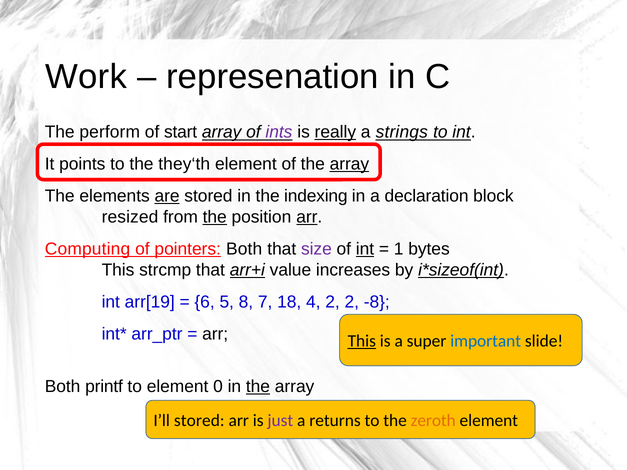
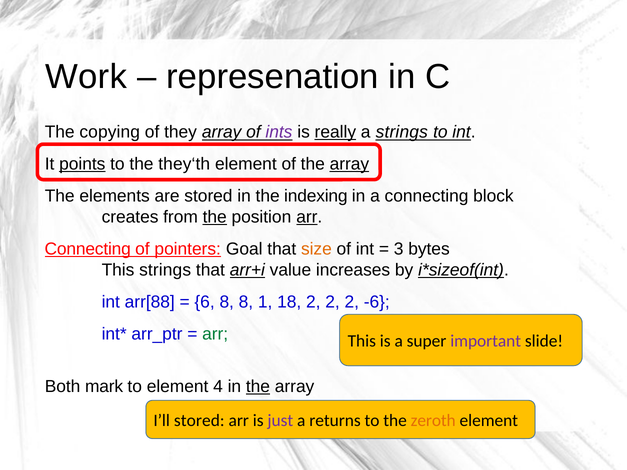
perform: perform -> copying (110, 132)
start: start -> they (181, 132)
points underline: none -> present (82, 164)
are underline: present -> none (167, 196)
a declaration: declaration -> connecting (427, 196)
resized: resized -> creates (130, 217)
Computing: Computing -> Connecting (88, 249)
pointers Both: Both -> Goal (244, 249)
size colour: purple -> orange (316, 249)
int underline: present -> none (365, 249)
1: 1 -> 3 (399, 249)
This strcmp: strcmp -> strings (165, 270)
arr[19: arr[19 -> arr[88 (150, 302)
6 5: 5 -> 8 (227, 302)
7: 7 -> 1 (265, 302)
18 4: 4 -> 2 (313, 302)
-8: -8 -> -6 (377, 302)
arr colour: black -> green (215, 334)
This underline: present -> none (362, 341)
important colour: blue -> purple (486, 341)
printf: printf -> mark (104, 387)
0: 0 -> 4 (218, 387)
